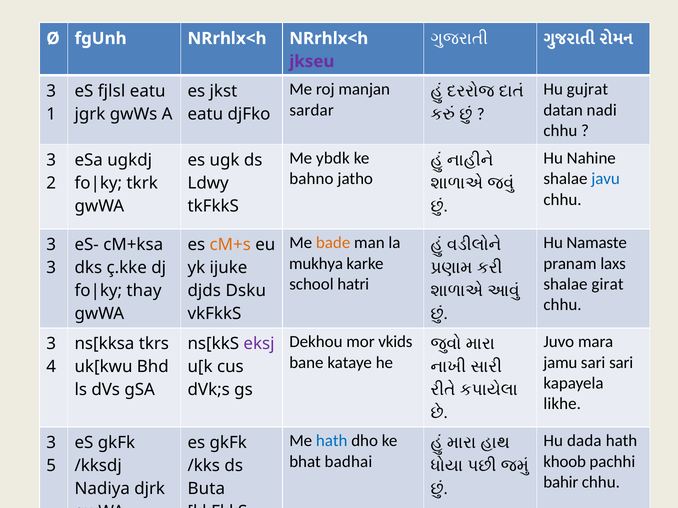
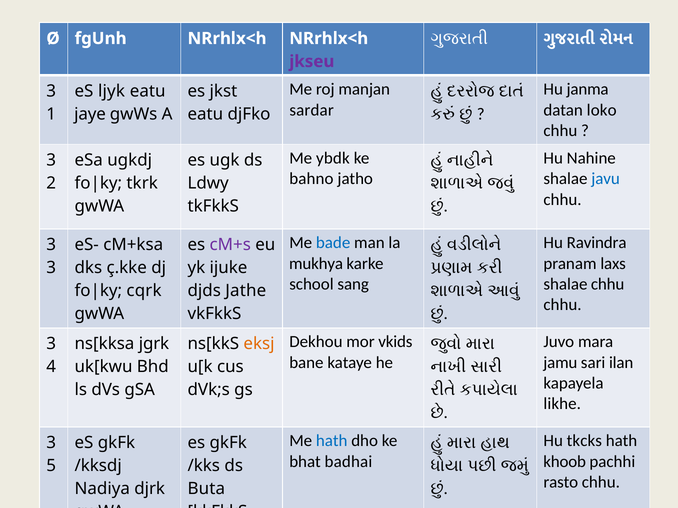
gujrat: gujrat -> janma (588, 89)
fjlsl: fjlsl -> ljyk (112, 91)
nadi: nadi -> loko (602, 110)
jgrk: jgrk -> jaye (90, 114)
bade colour: orange -> blue (333, 243)
Namaste: Namaste -> Ravindra (597, 243)
cM+s colour: orange -> purple (230, 245)
hatri: hatri -> sang (353, 284)
shalae girat: girat -> chhu (608, 284)
thay: thay -> cqrk (144, 291)
Dsku: Dsku -> Jathe (246, 291)
tkrs: tkrs -> jgrk (154, 344)
eksj colour: purple -> orange (259, 344)
sari sari: sari -> ilan (621, 363)
dada: dada -> tkcks (584, 441)
bahir: bahir -> rasto (561, 483)
